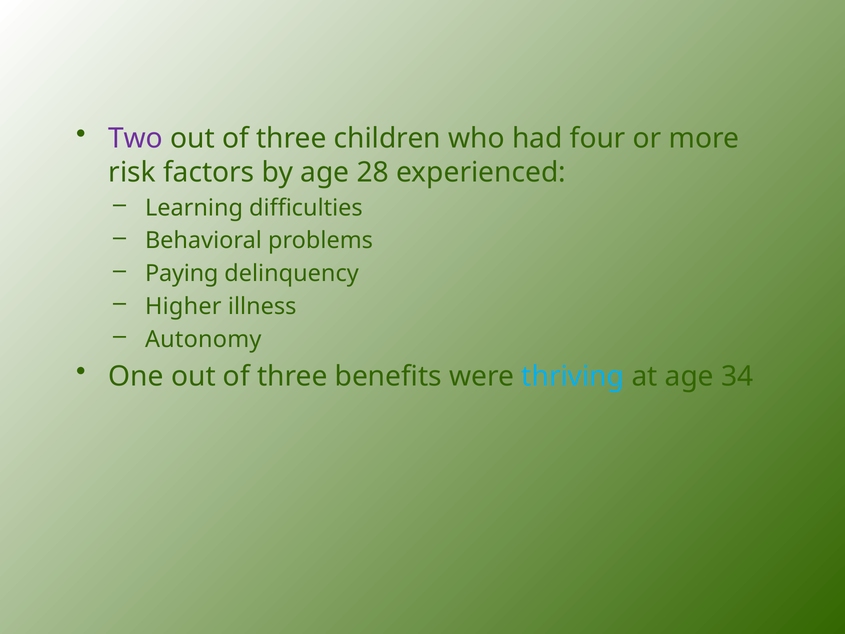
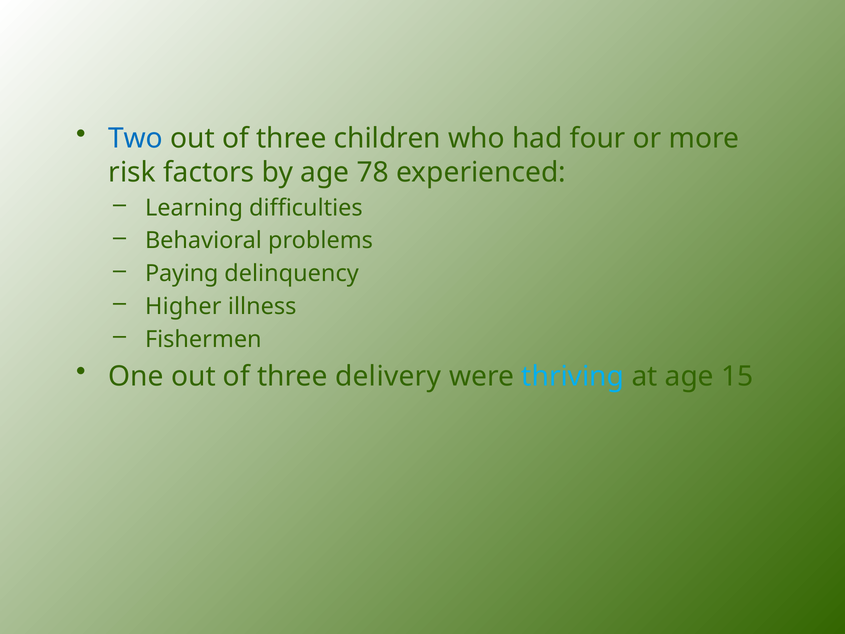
Two colour: purple -> blue (136, 139)
28: 28 -> 78 (373, 172)
Autonomy: Autonomy -> Fishermen (203, 339)
benefits: benefits -> delivery (388, 376)
34: 34 -> 15 (737, 376)
